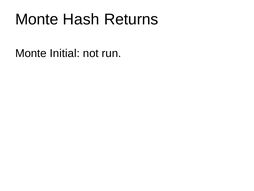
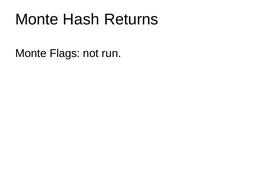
Initial: Initial -> Flags (65, 53)
